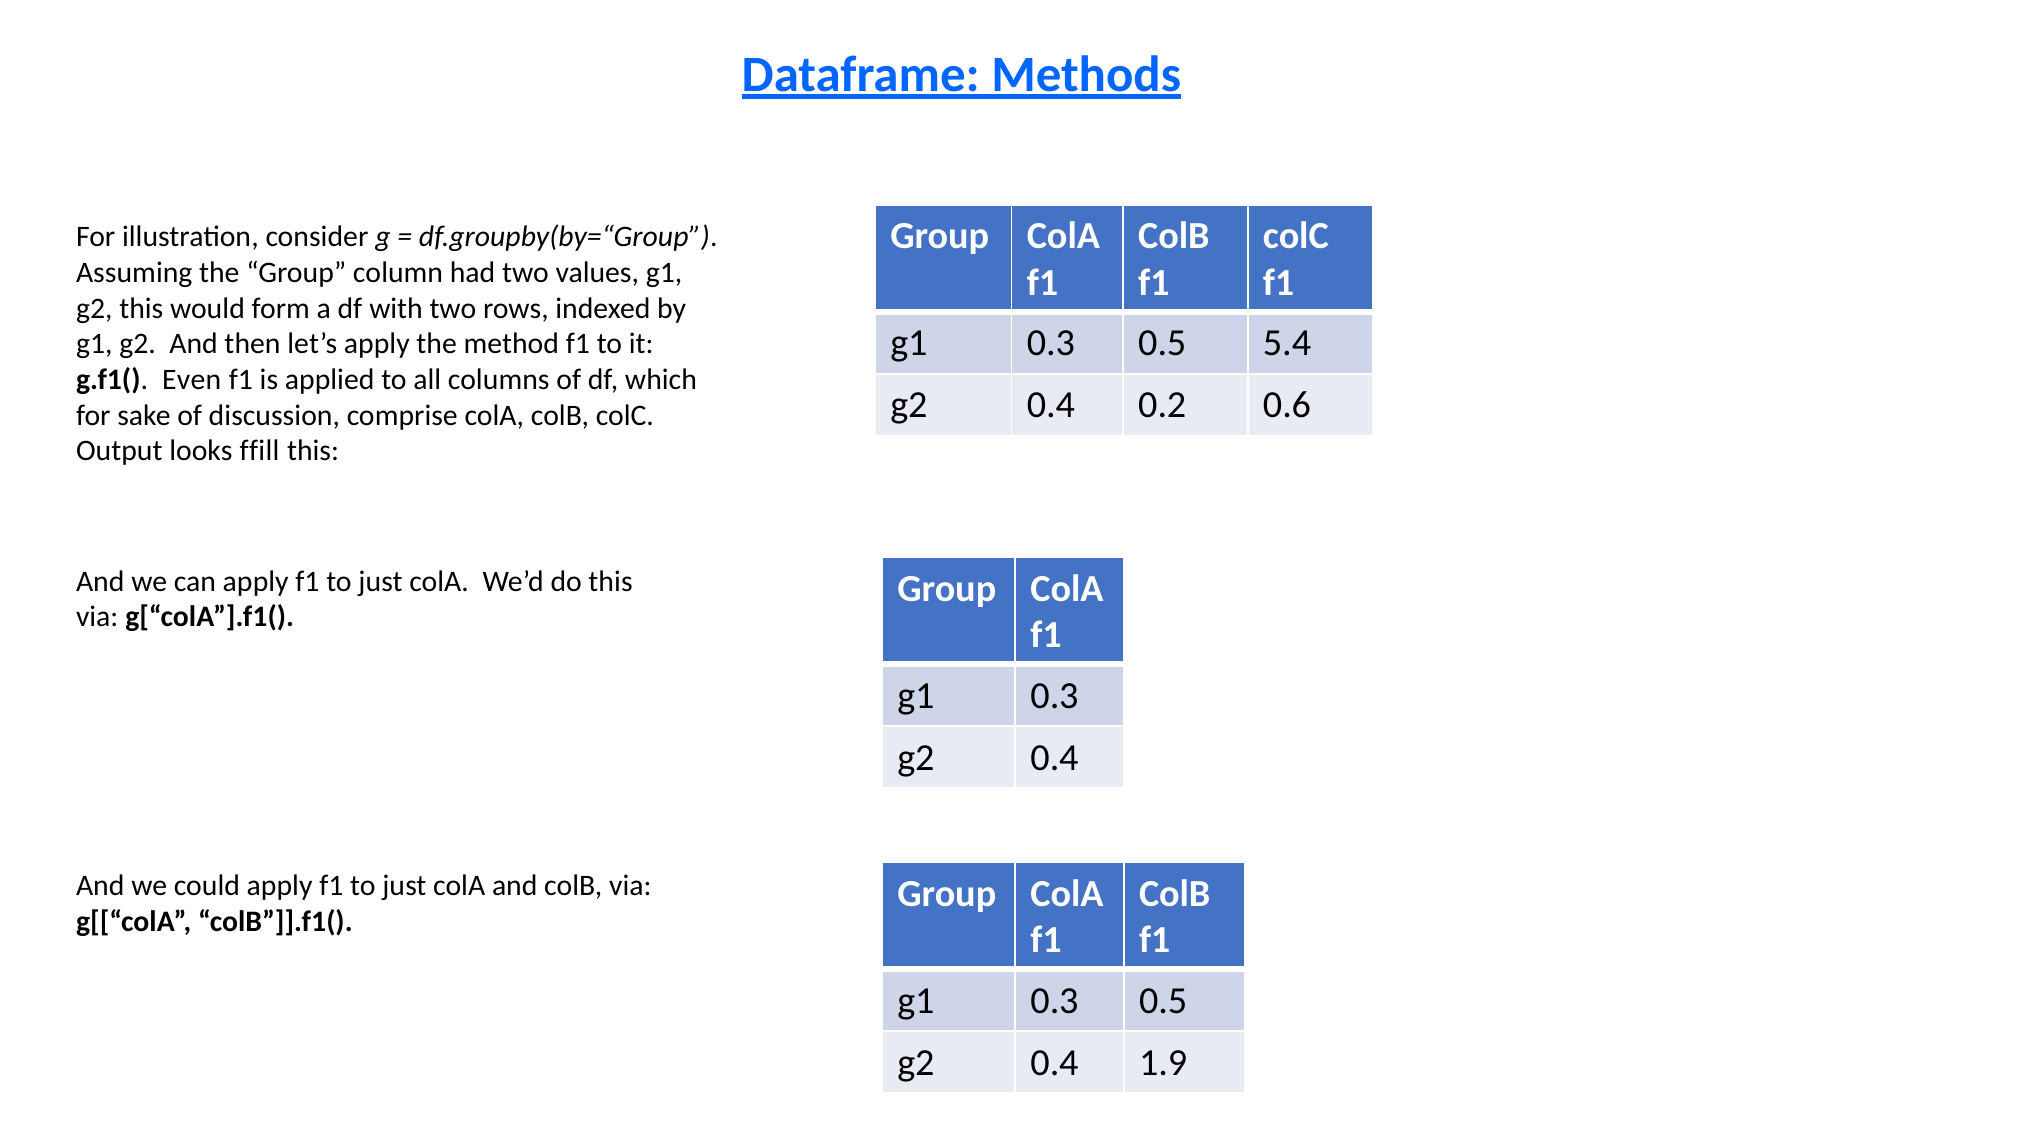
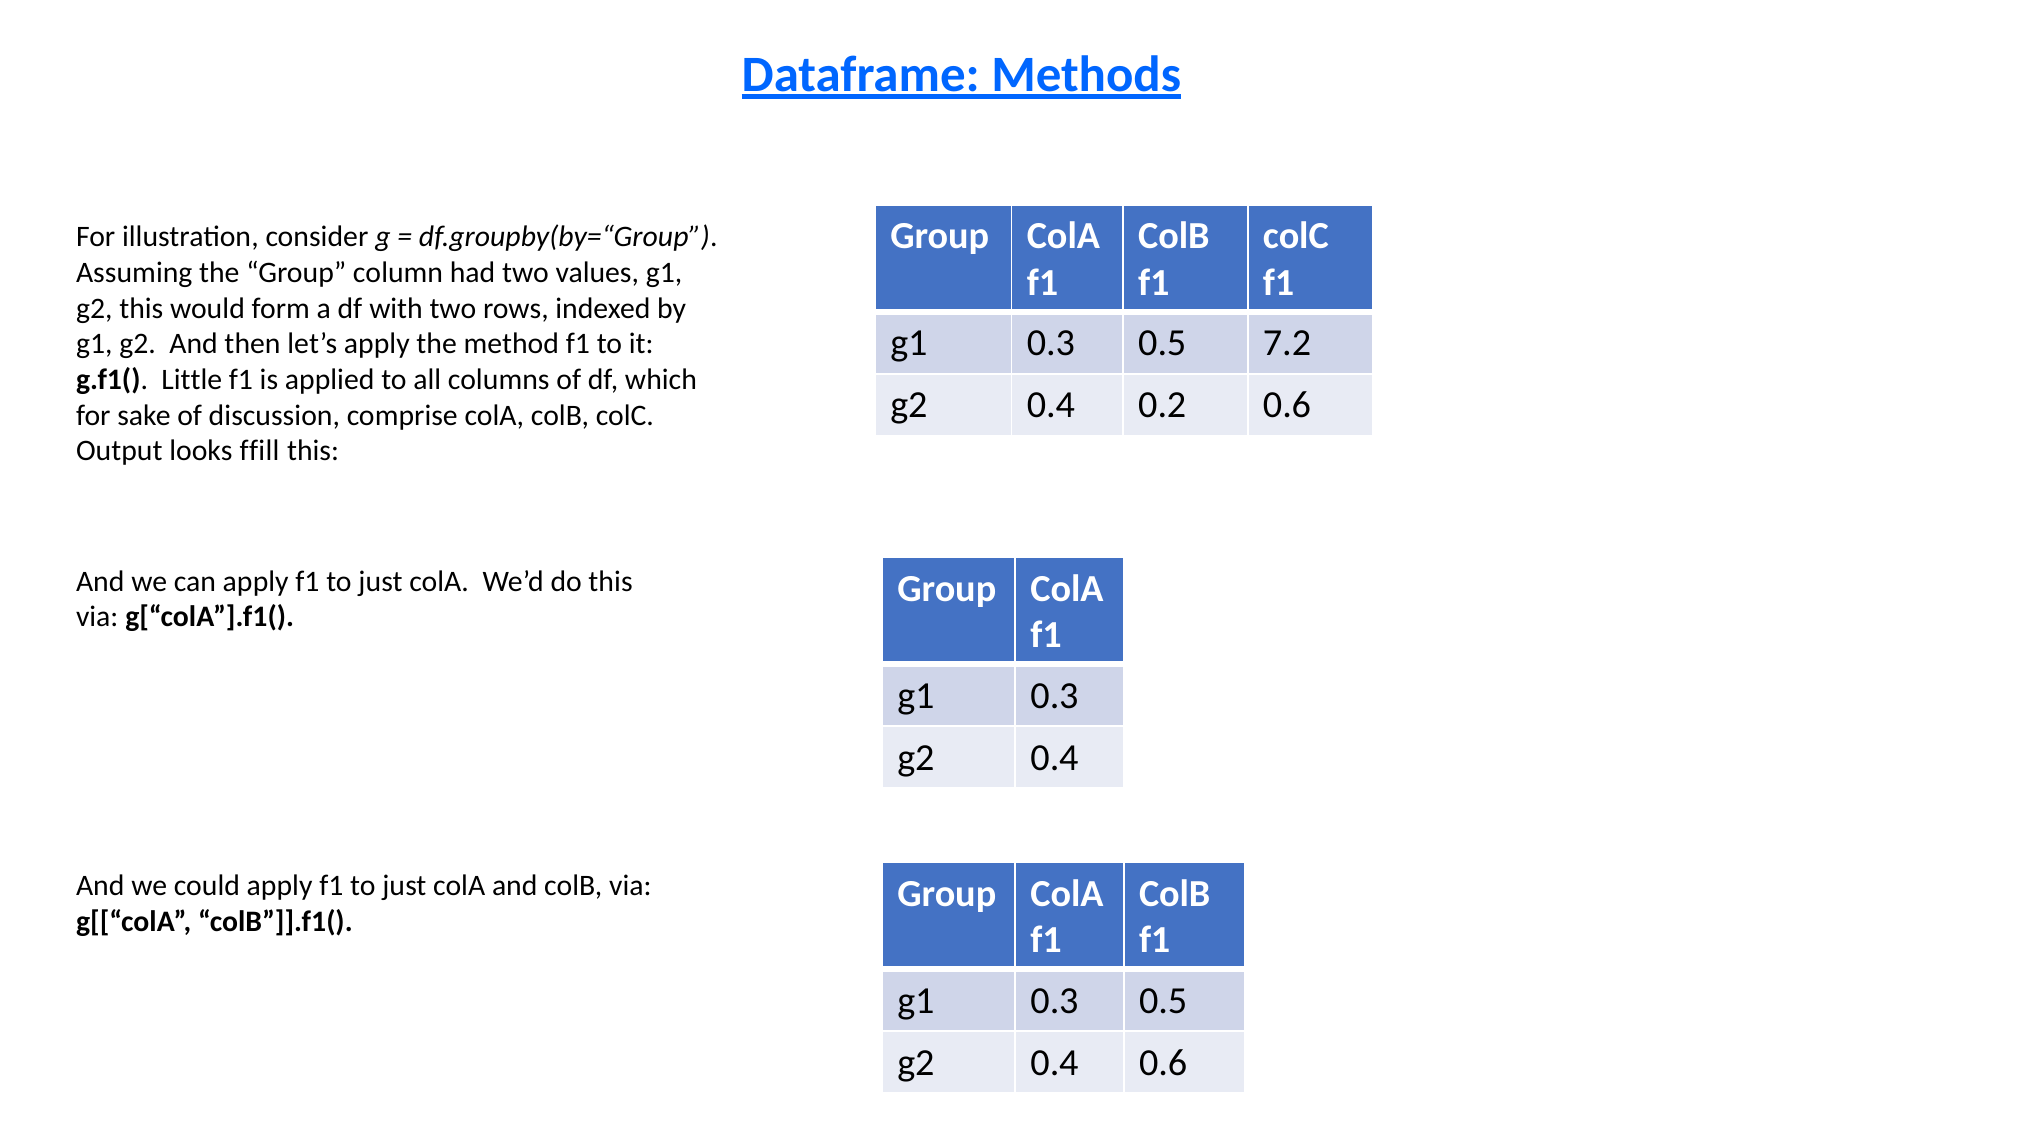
5.4: 5.4 -> 7.2 (1287, 343)
Even: Even -> Little (192, 380)
0.4 1.9: 1.9 -> 0.6 (1163, 1063)
